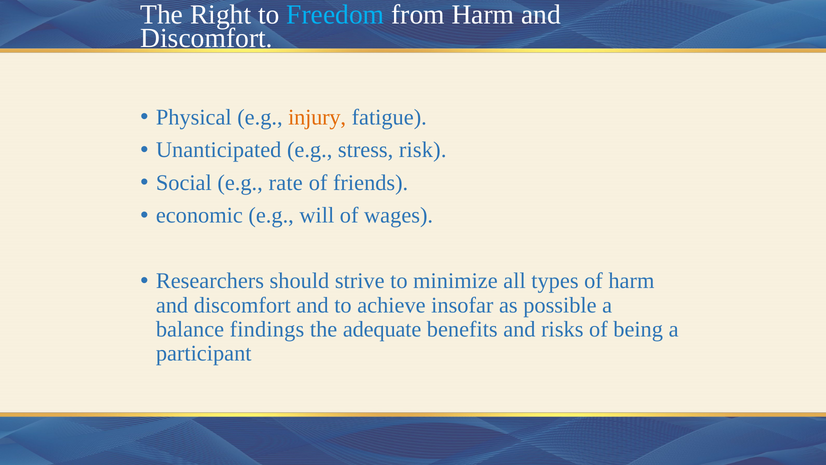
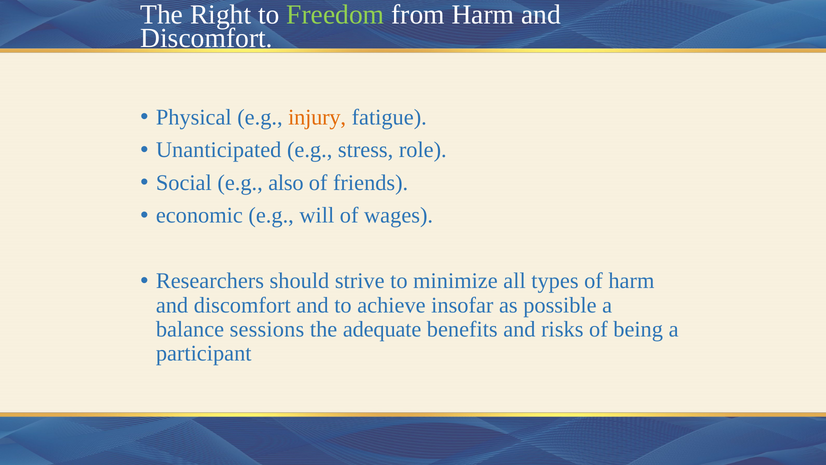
Freedom colour: light blue -> light green (335, 14)
risk: risk -> role (423, 150)
rate: rate -> also (286, 183)
findings: findings -> sessions (267, 329)
